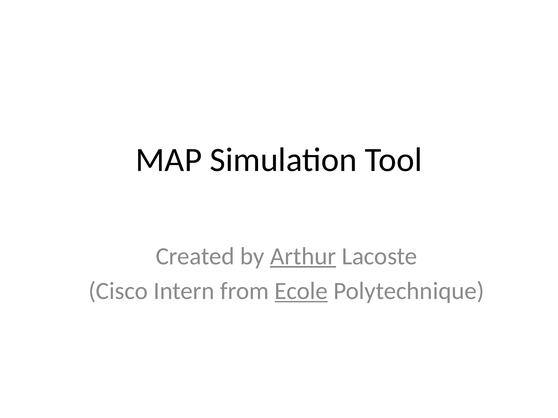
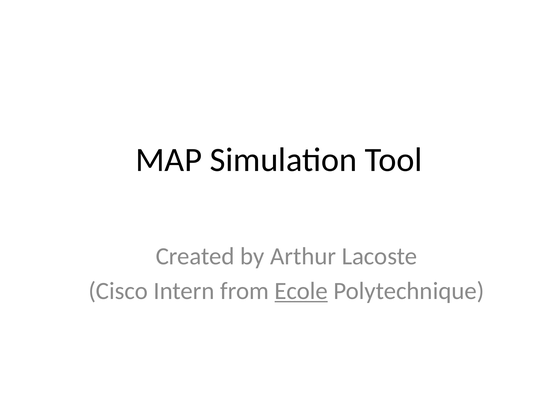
Arthur underline: present -> none (303, 257)
